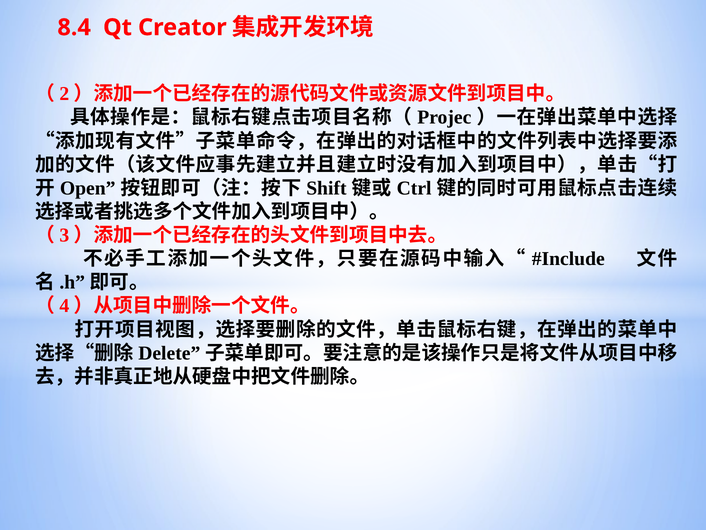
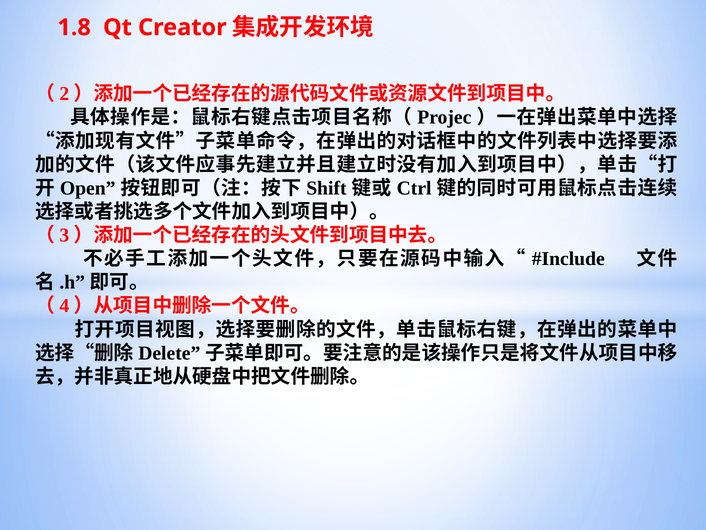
8.4: 8.4 -> 1.8 (74, 27)
